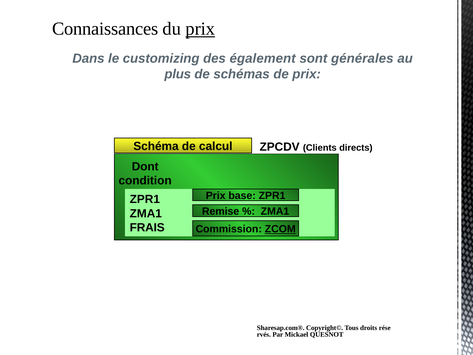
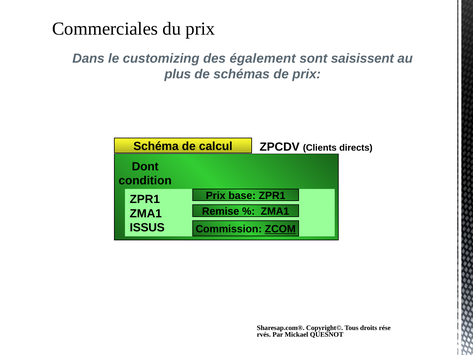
Connaissances: Connaissances -> Commerciales (105, 29)
prix underline: present -> none (200, 29)
générales: générales -> saisissent (362, 58)
FRAIS: FRAIS -> ISSUS (147, 228)
